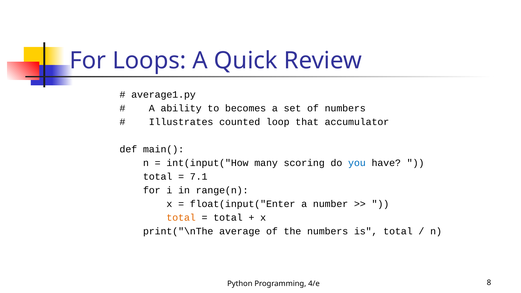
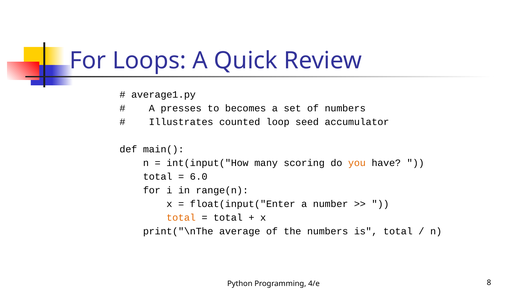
ability: ability -> presses (181, 108)
that: that -> seed (307, 122)
you colour: blue -> orange (357, 163)
7.1: 7.1 -> 6.0 (199, 177)
